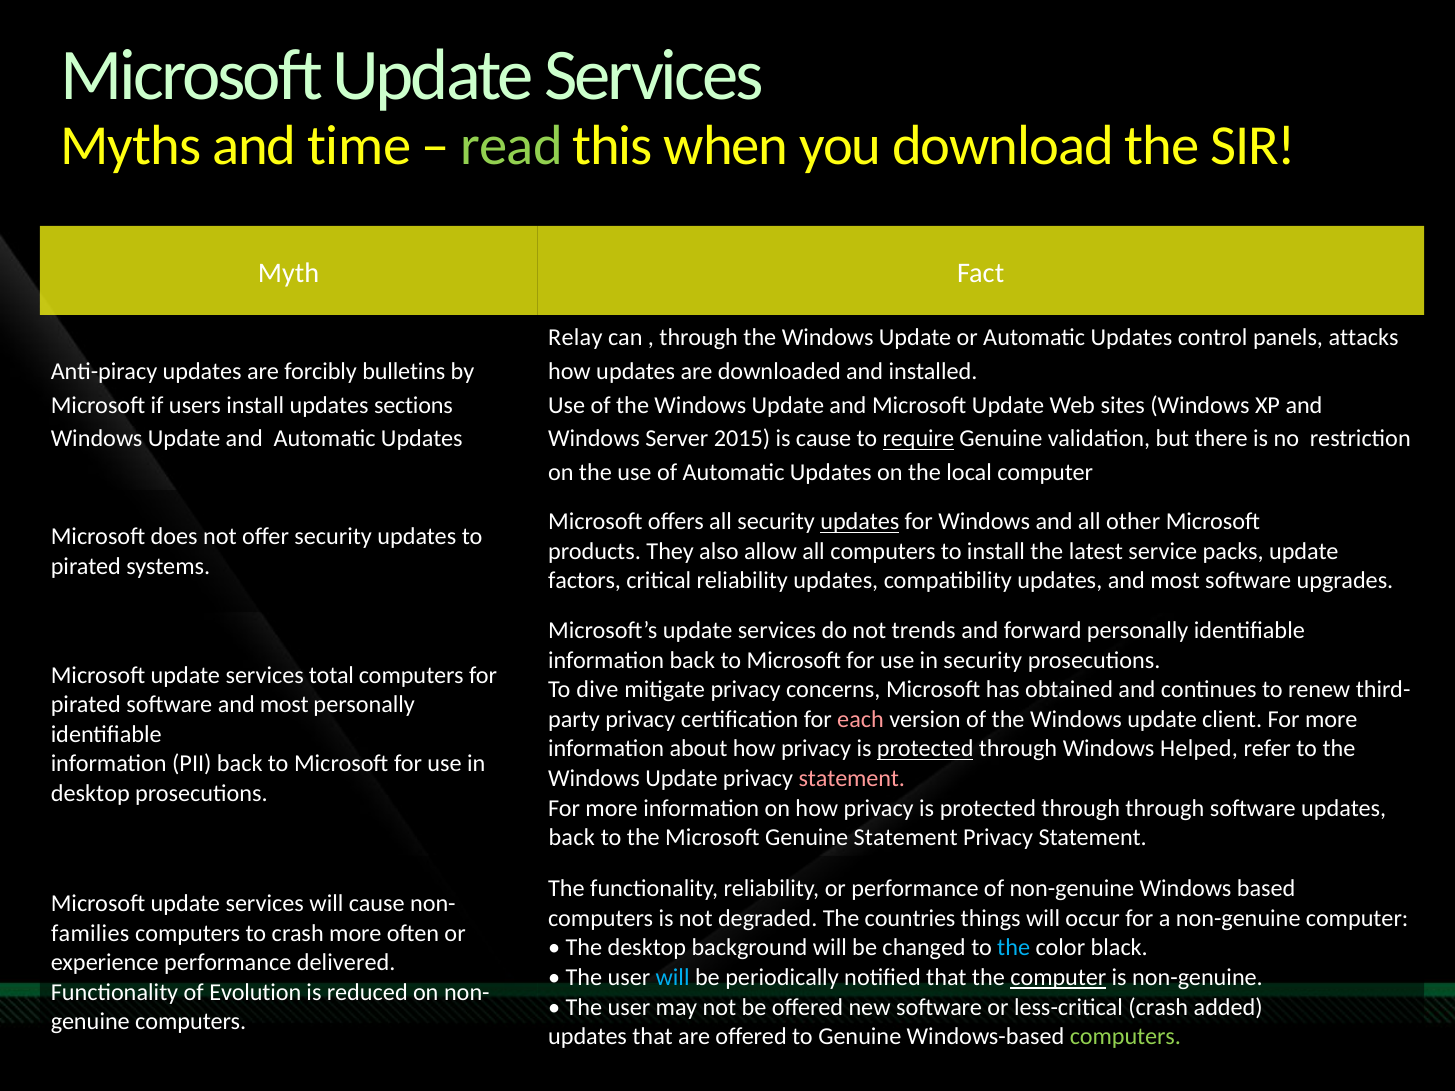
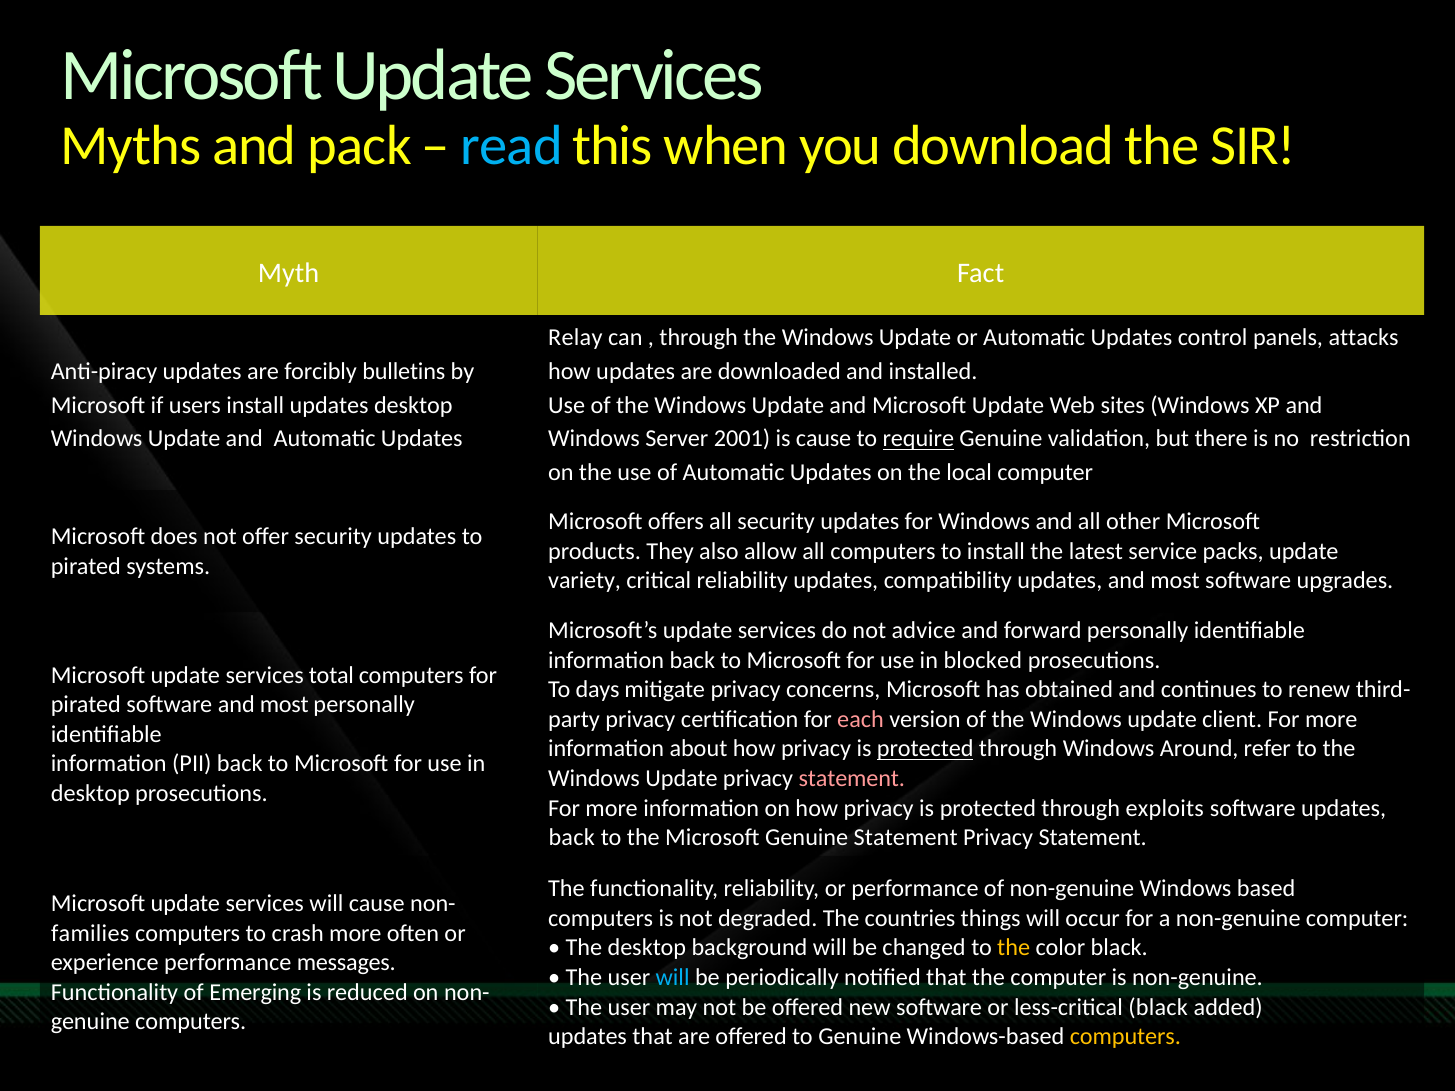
time: time -> pack (359, 145)
read colour: light green -> light blue (512, 145)
updates sections: sections -> desktop (413, 405)
2015: 2015 -> 2001 (742, 439)
updates underline: present -> none (860, 522)
factors: factors -> variety (585, 581)
trends: trends -> advice (924, 631)
in security: security -> blocked (983, 660)
dive: dive -> days (598, 690)
Helped: Helped -> Around (1199, 749)
through through: through -> exploits (1165, 808)
the colour: light blue -> yellow (1014, 948)
delivered: delivered -> messages (346, 963)
computer underline: present -> none (1058, 978)
Evolution: Evolution -> Emerging (255, 992)
less-critical crash: crash -> black (1158, 1007)
computers colour: light green -> yellow (1125, 1037)
